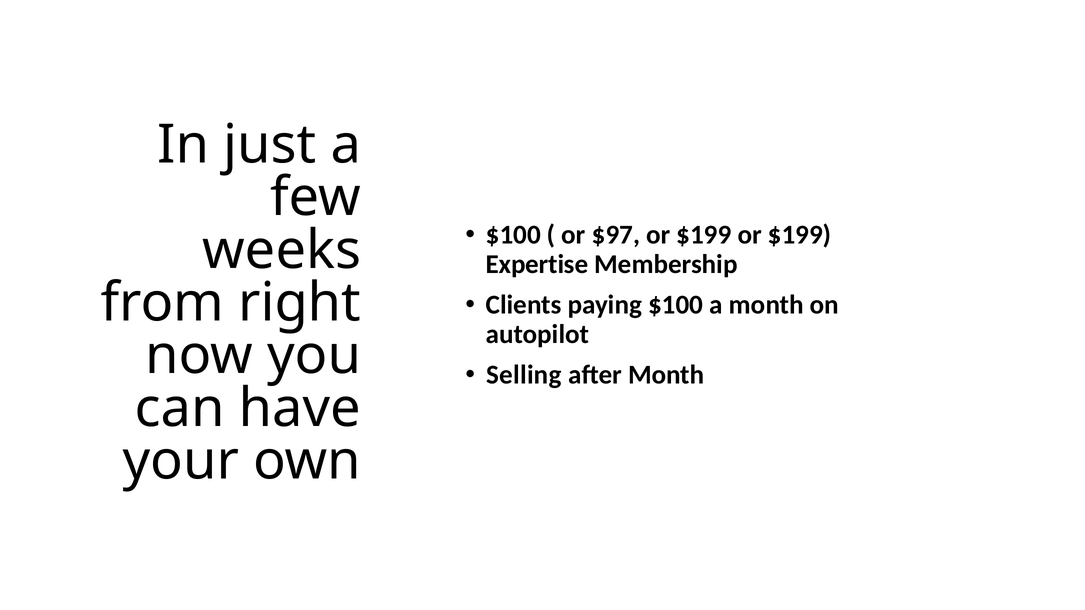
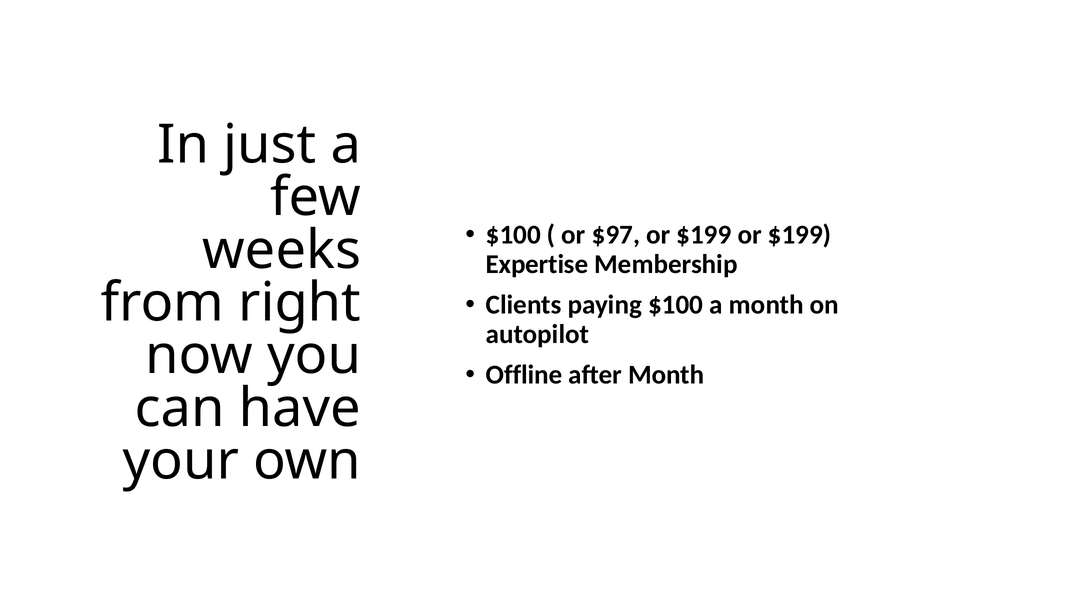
Selling: Selling -> Offline (524, 375)
